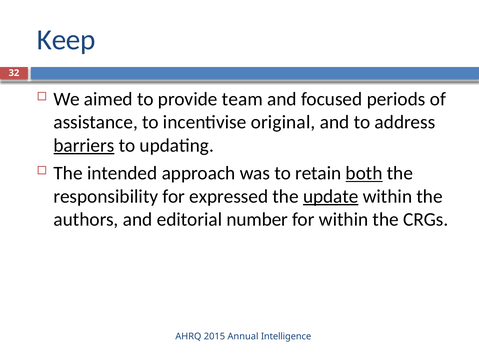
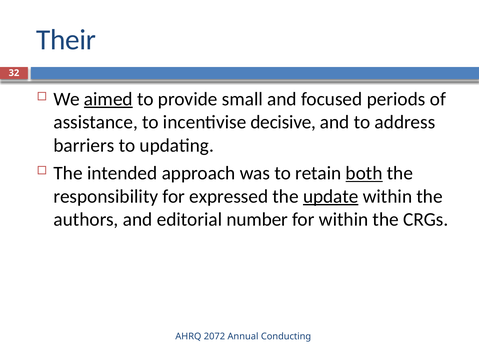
Keep: Keep -> Their (66, 40)
aimed underline: none -> present (108, 99)
team: team -> small (242, 99)
original: original -> decisive (283, 122)
barriers underline: present -> none (84, 145)
2015: 2015 -> 2072 (214, 337)
Intelligence: Intelligence -> Conducting (286, 337)
